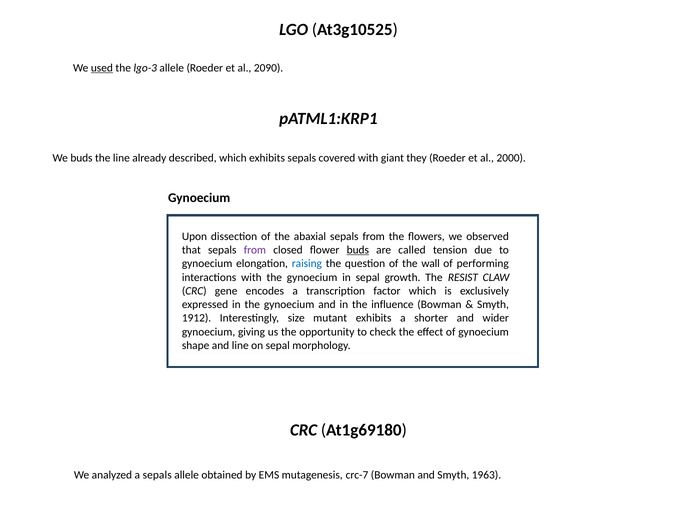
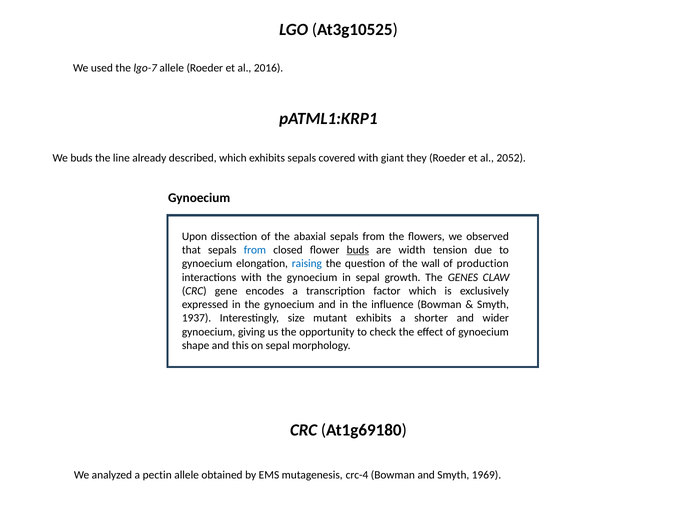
used underline: present -> none (102, 68)
lgo-3: lgo-3 -> lgo-7 (145, 68)
2090: 2090 -> 2016 (269, 68)
2000: 2000 -> 2052 (511, 158)
from colour: purple -> blue (255, 250)
called: called -> width (412, 250)
performing: performing -> production (483, 263)
RESIST: RESIST -> GENES (463, 277)
1912: 1912 -> 1937 (197, 318)
and line: line -> this (240, 345)
a sepals: sepals -> pectin (157, 475)
crc-7: crc-7 -> crc-4 (357, 475)
1963: 1963 -> 1969 (486, 475)
